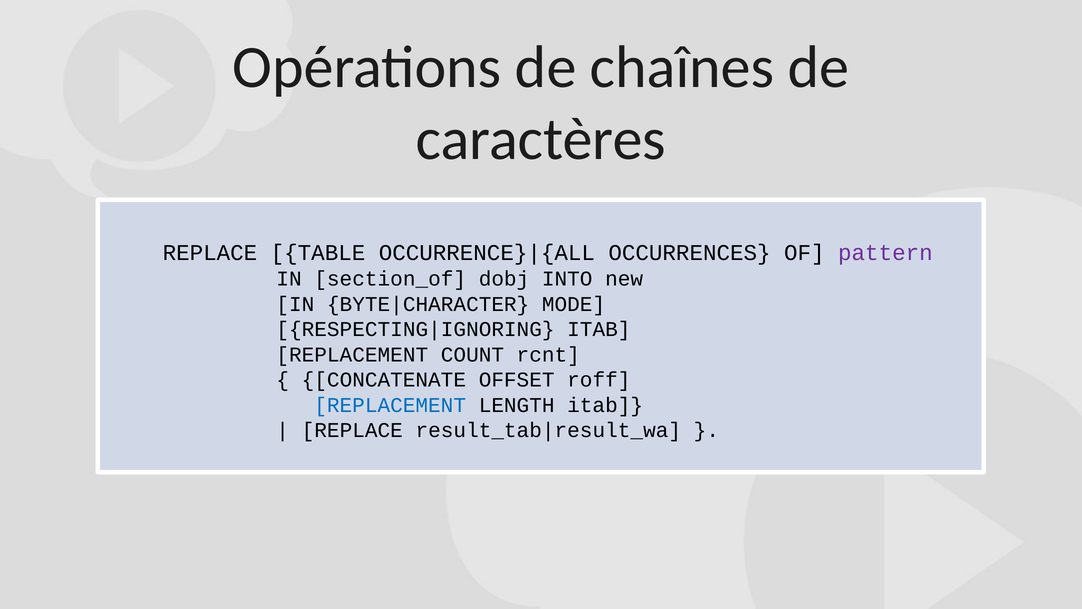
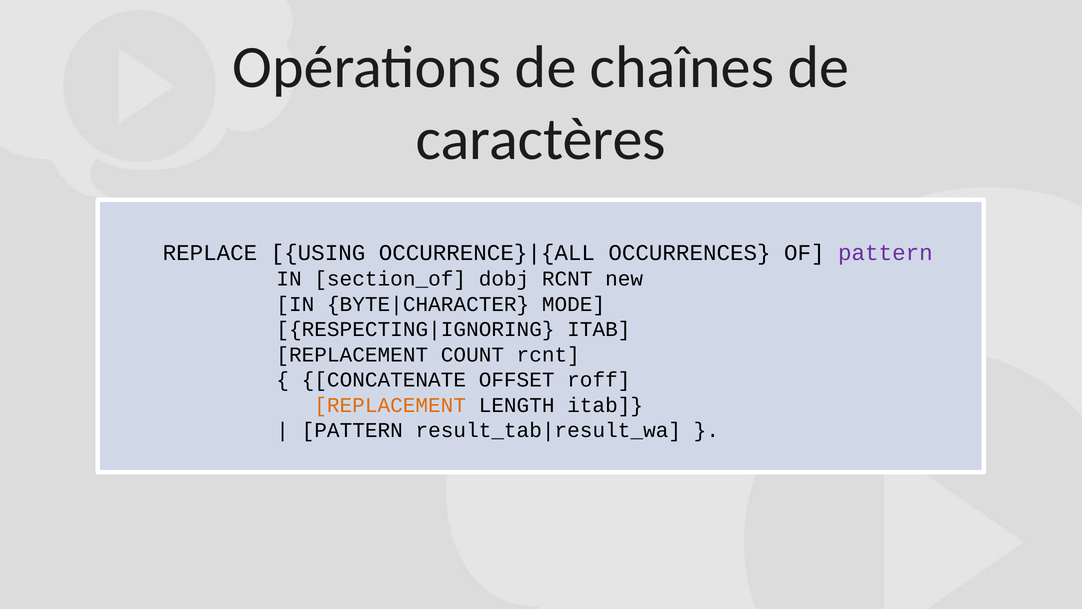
TABLE: TABLE -> USING (318, 253)
dobj INTO: INTO -> RCNT (567, 279)
REPLACEMENT colour: blue -> orange (390, 405)
REPLACE: REPLACE -> PATTERN (352, 430)
